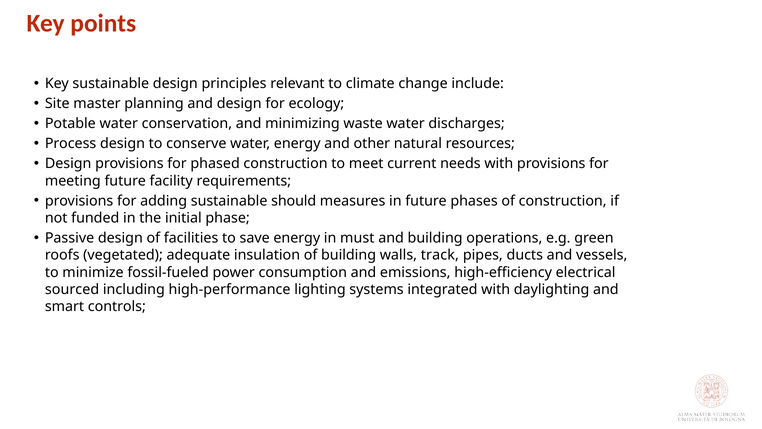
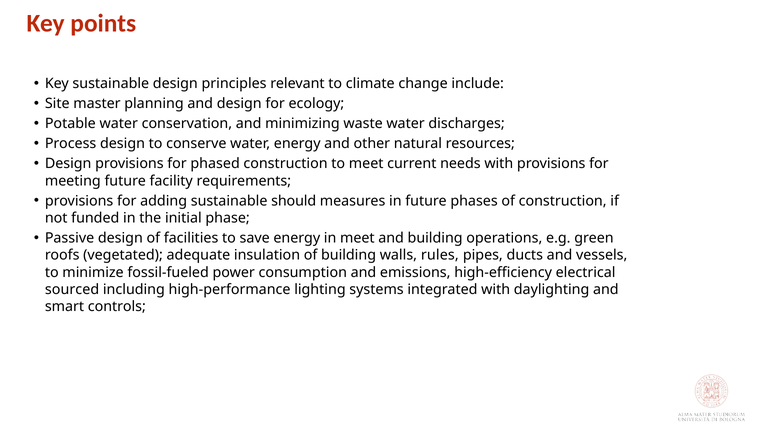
in must: must -> meet (357, 238)
track: track -> rules (440, 255)
